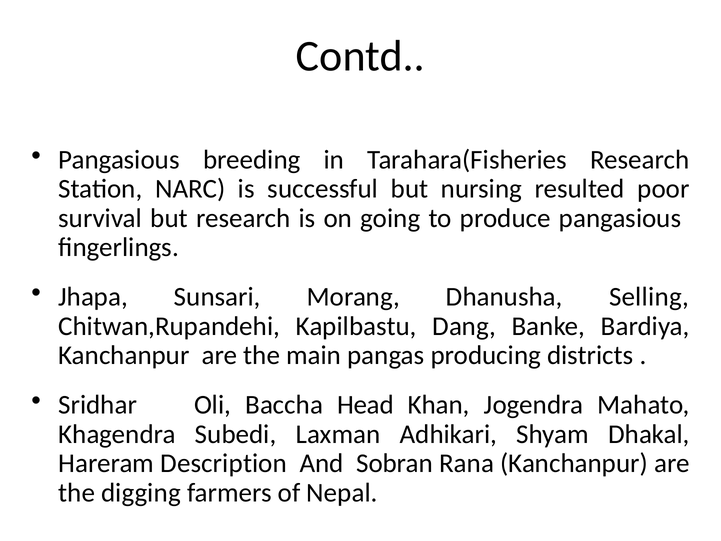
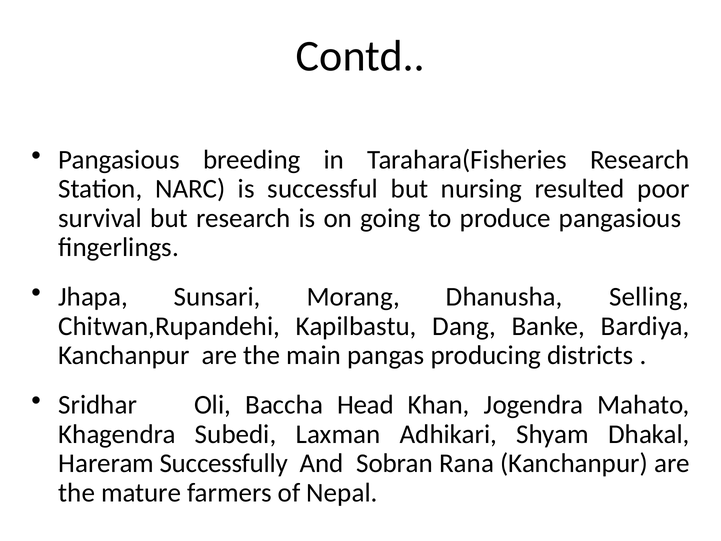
Description: Description -> Successfully (224, 463)
digging: digging -> mature (141, 492)
